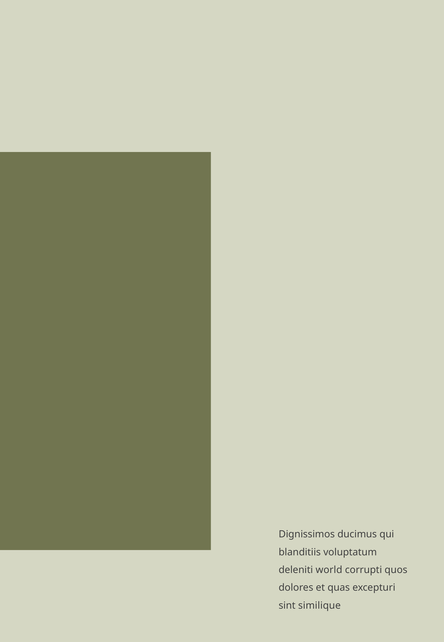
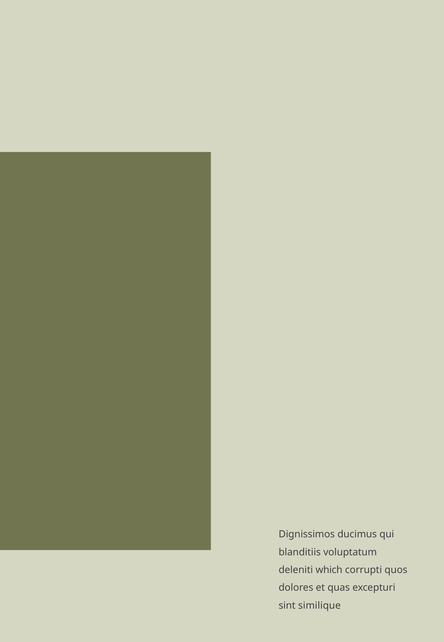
world: world -> which (329, 569)
